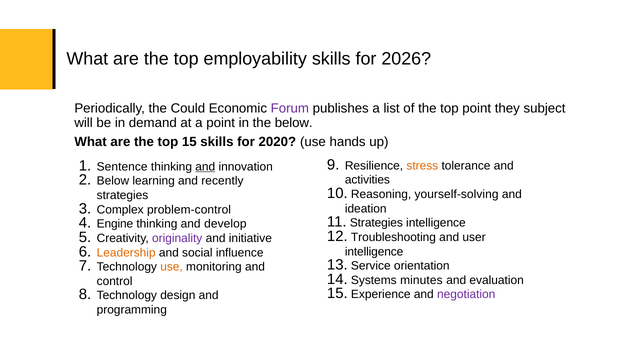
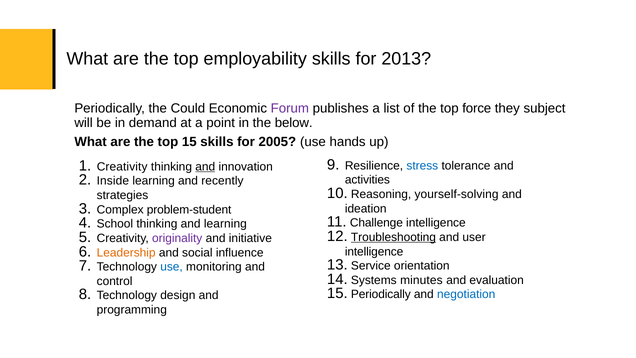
2026: 2026 -> 2013 (406, 59)
top point: point -> force (477, 108)
2020: 2020 -> 2005 (277, 142)
stress colour: orange -> blue (422, 166)
Sentence: Sentence -> Creativity (122, 167)
Below: Below -> Inside (113, 181)
problem-control: problem-control -> problem-student (189, 209)
Strategies: Strategies -> Challenge (376, 223)
Engine: Engine -> School (115, 224)
and develop: develop -> learning (225, 224)
Troubleshooting underline: none -> present (393, 237)
use colour: orange -> blue (172, 267)
15 Experience: Experience -> Periodically (381, 294)
negotiation colour: purple -> blue (466, 294)
